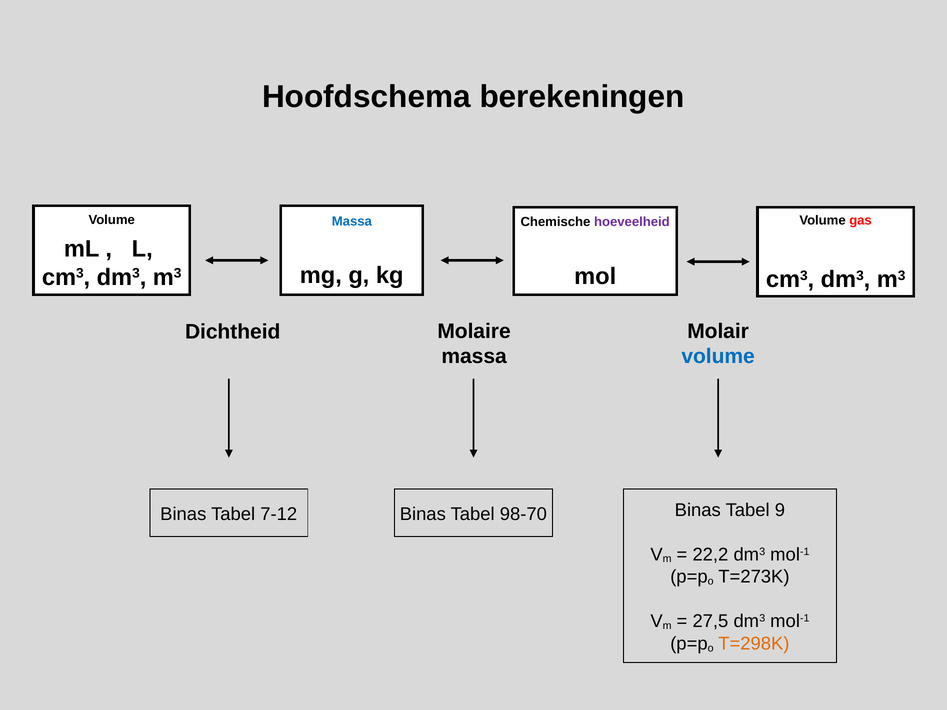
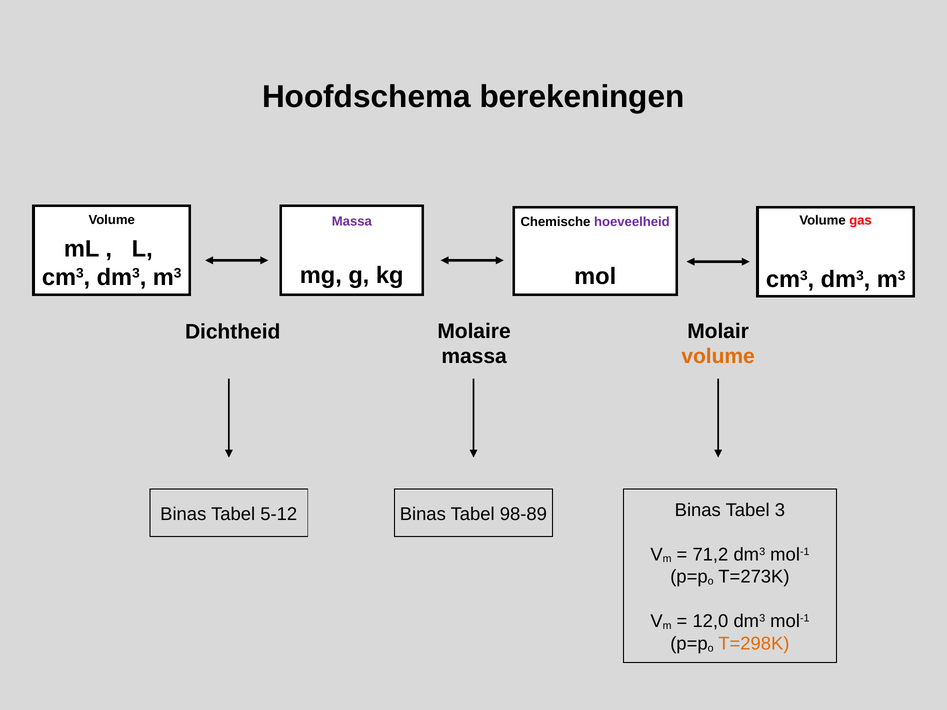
Massa colour: blue -> purple (352, 221)
volume colour: blue -> orange (718, 357)
7-12: 7-12 -> 5-12 (279, 514)
98-70: 98-70 -> 98-89 (523, 514)
9: 9 -> 3 (780, 511)
22,2: 22,2 -> 71,2 (710, 555)
27,5: 27,5 -> 12,0 (710, 622)
